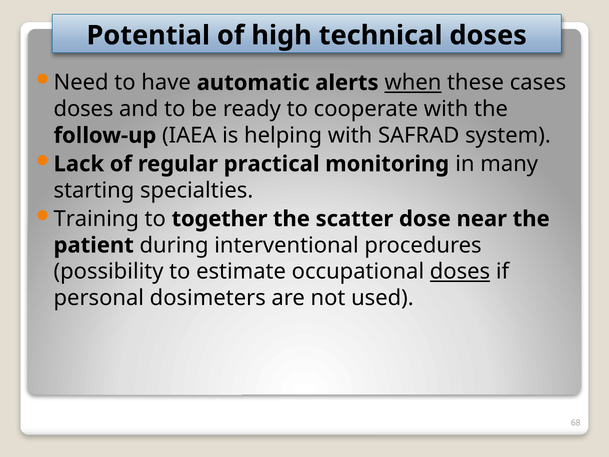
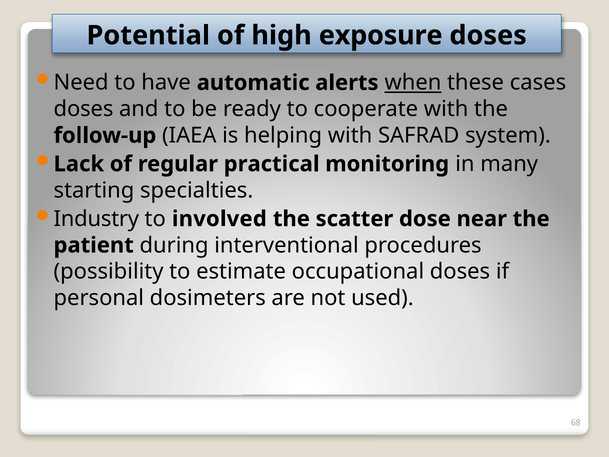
technical: technical -> exposure (381, 35)
Training: Training -> Industry (96, 219)
together: together -> involved (219, 219)
doses underline: present -> none (460, 272)
